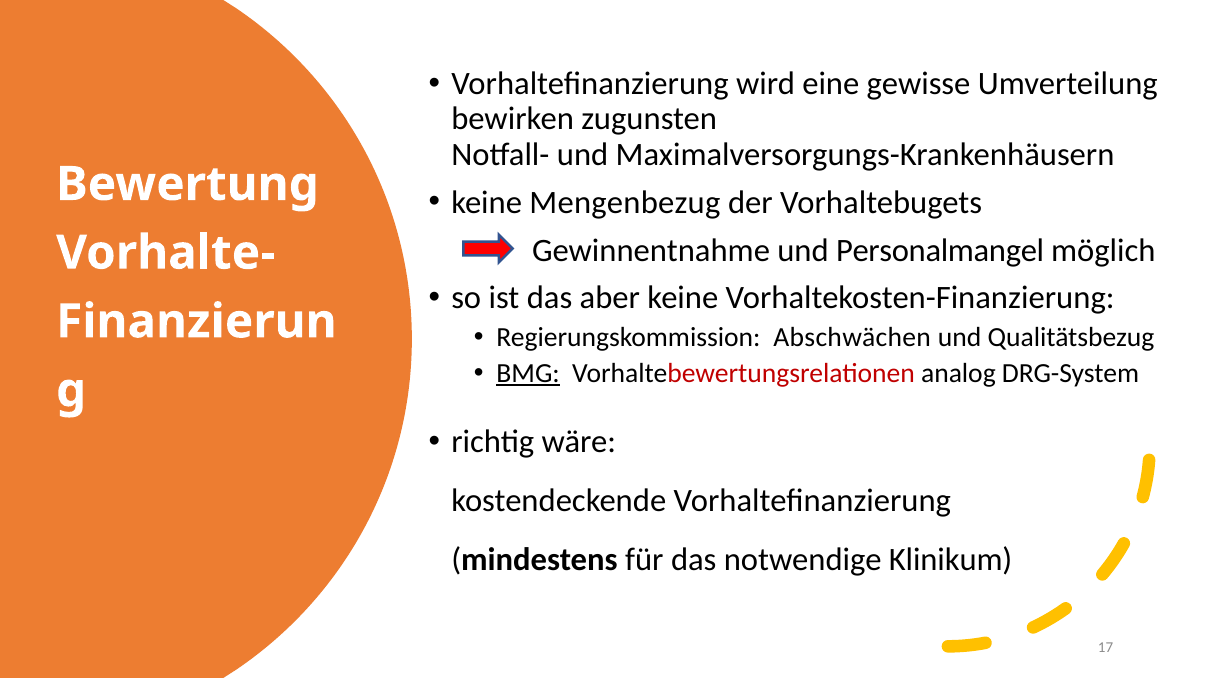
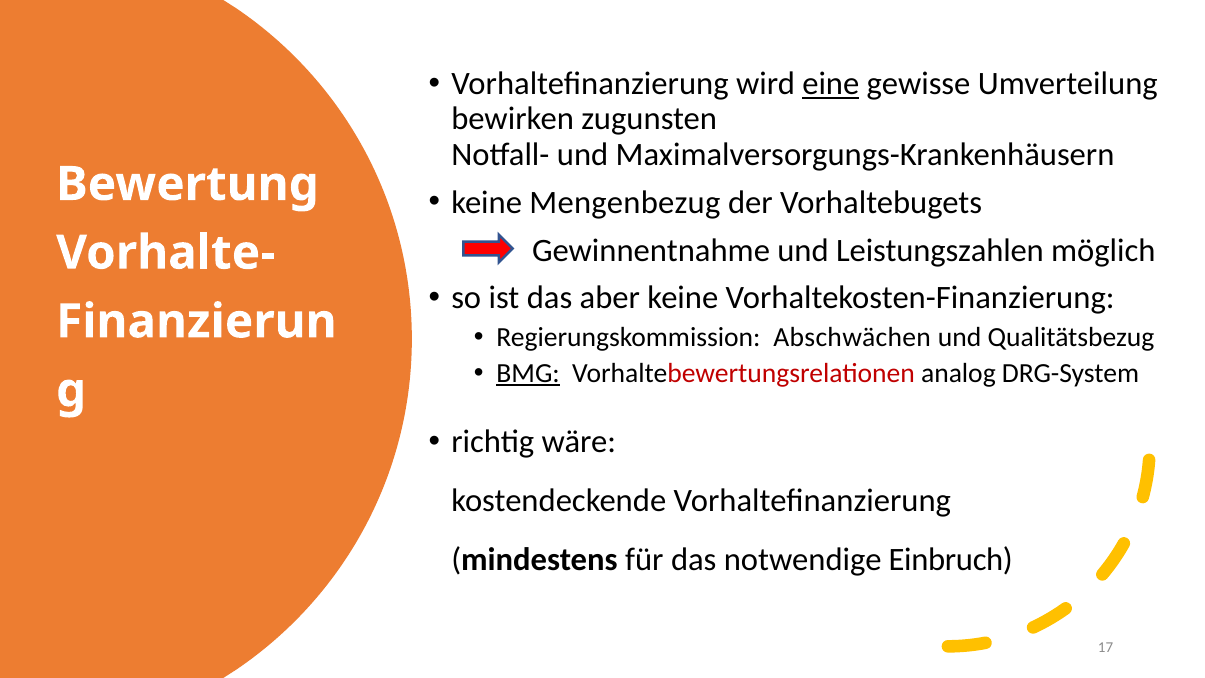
eine underline: none -> present (831, 84)
Personalmangel: Personalmangel -> Leistungszahlen (940, 250)
Klinikum: Klinikum -> Einbruch (951, 560)
